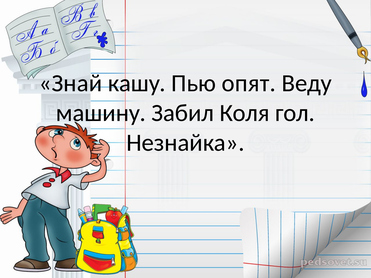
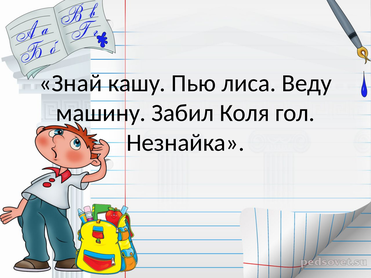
опят: опят -> лиса (249, 83)
